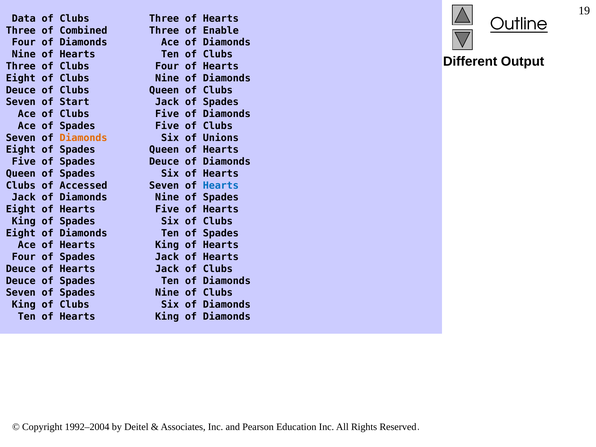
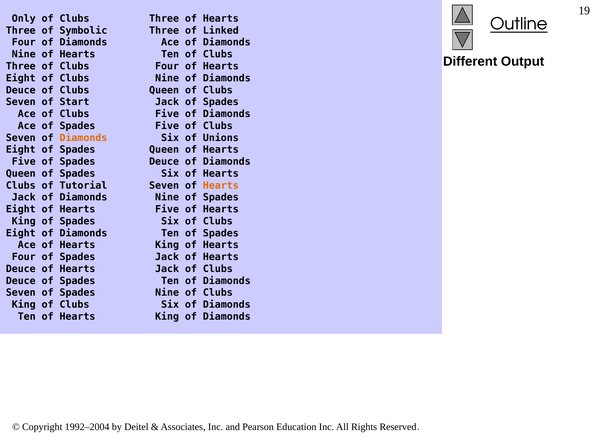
Data: Data -> Only (24, 19)
Combined: Combined -> Symbolic (83, 30)
Enable: Enable -> Linked (221, 30)
Accessed: Accessed -> Tutorial (83, 185)
Hearts colour: blue -> orange (221, 185)
